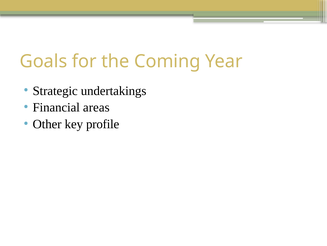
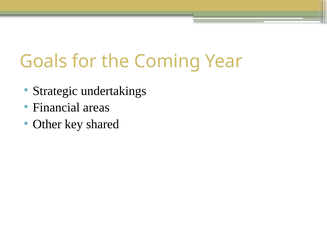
profile: profile -> shared (103, 124)
